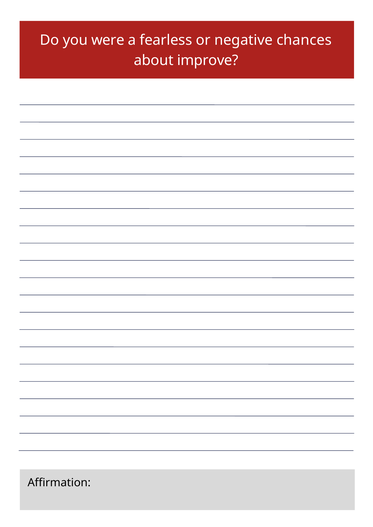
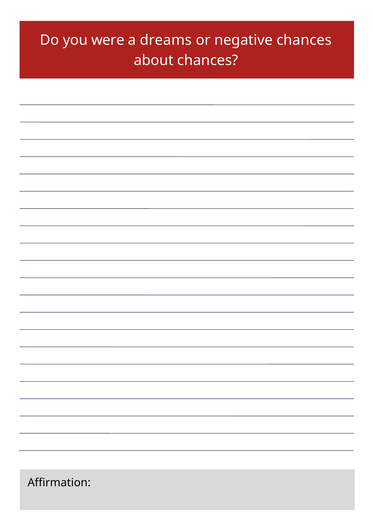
fearless: fearless -> dreams (166, 40)
about improve: improve -> chances (208, 60)
